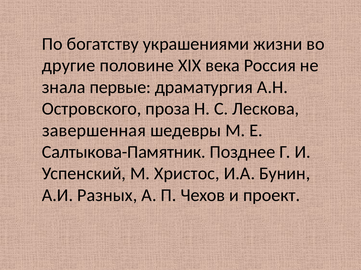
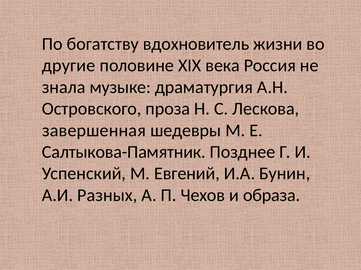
украшениями: украшениями -> вдохновитель (196, 44)
первые: первые -> музыке (120, 87)
Христос: Христос -> Евгений (187, 174)
проект: проект -> образа (272, 196)
